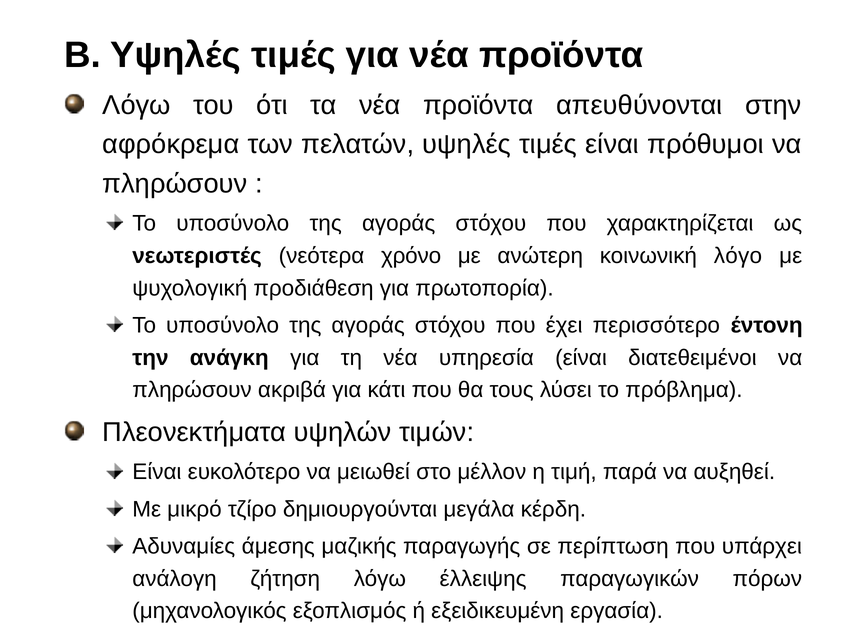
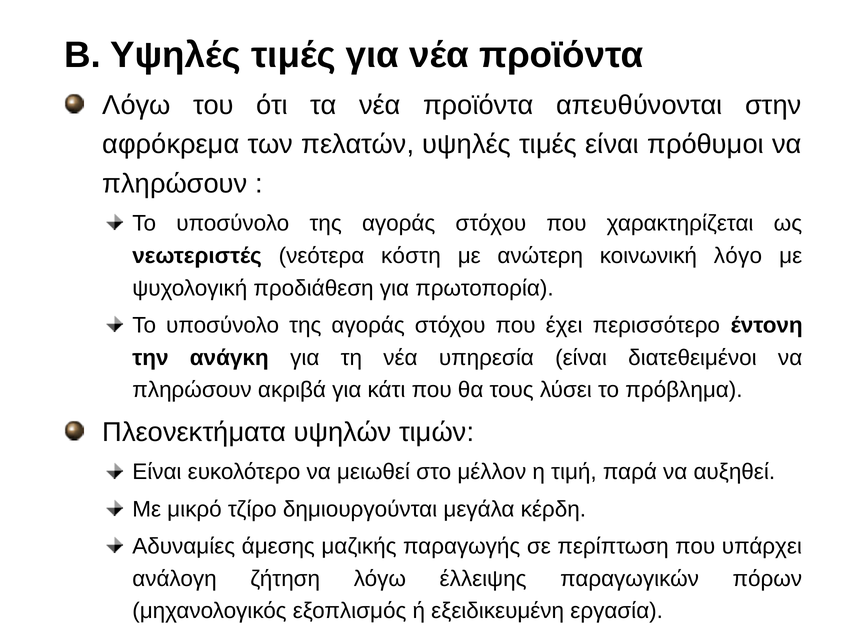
χρόνο: χρόνο -> κόστη (411, 256)
